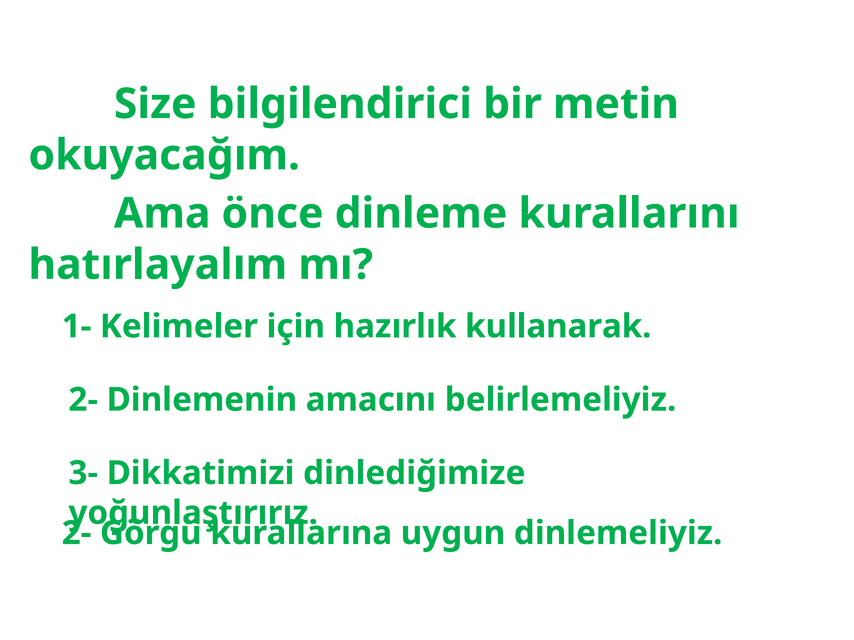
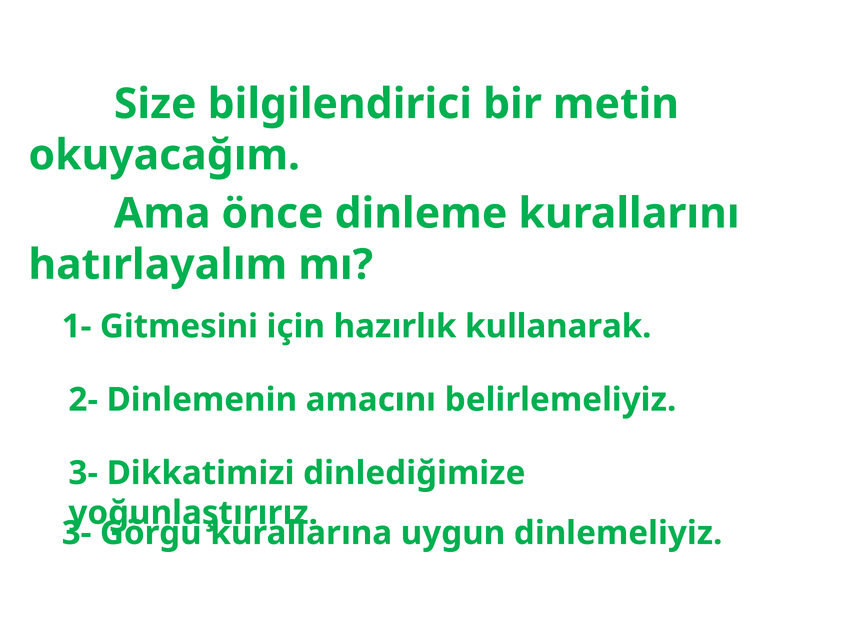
Kelimeler: Kelimeler -> Gitmesini (179, 327)
2-: 2- -> 3- (77, 533)
